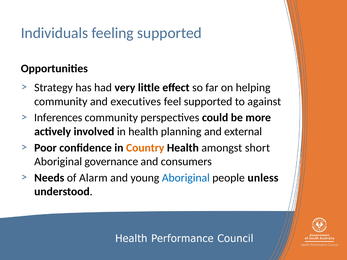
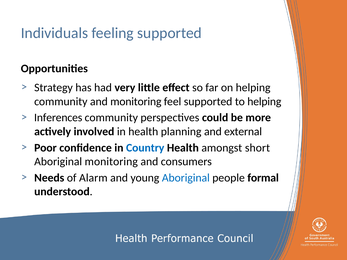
and executives: executives -> monitoring (136, 102)
to against: against -> helping (264, 102)
Country colour: orange -> blue (145, 148)
Aboriginal governance: governance -> monitoring (111, 162)
unless: unless -> formal (263, 178)
